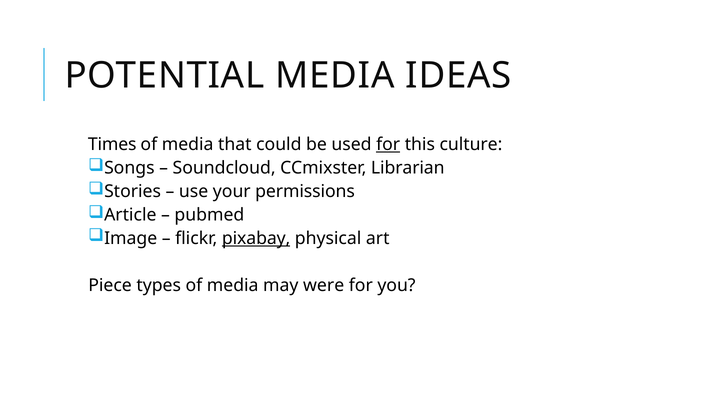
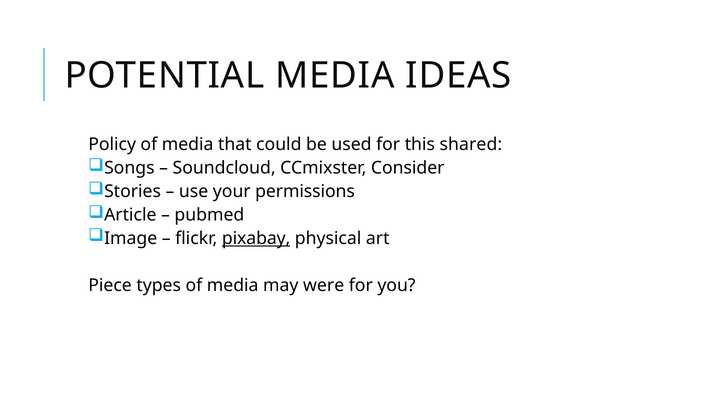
Times: Times -> Policy (112, 144)
for underline: present -> none (388, 144)
culture: culture -> shared (471, 144)
Librarian: Librarian -> Consider (408, 168)
